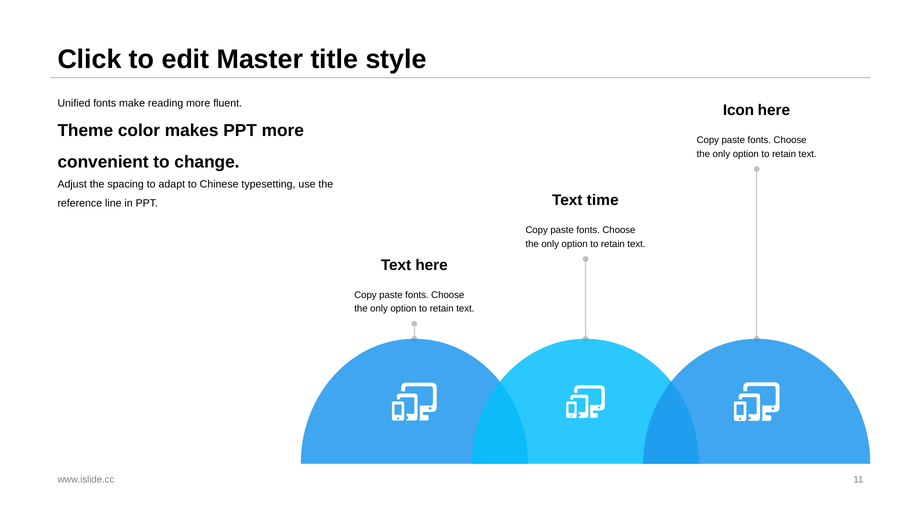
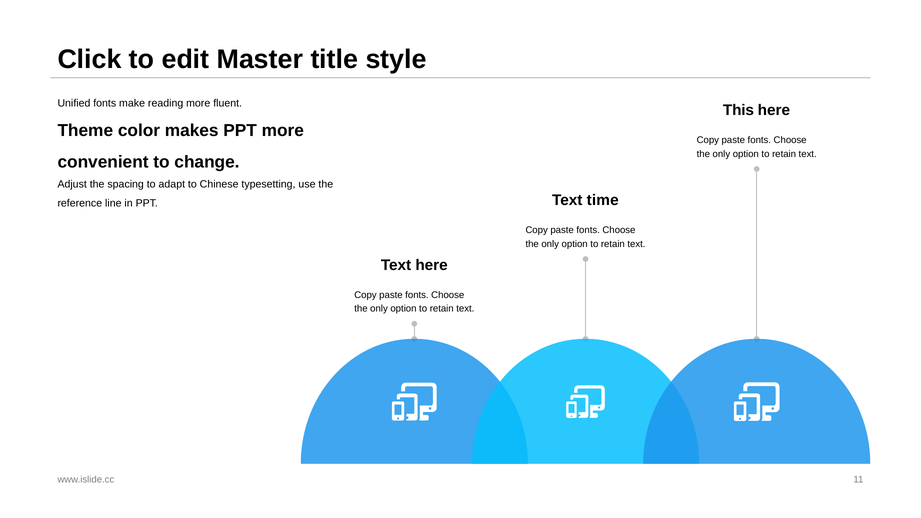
Icon: Icon -> This (738, 110)
